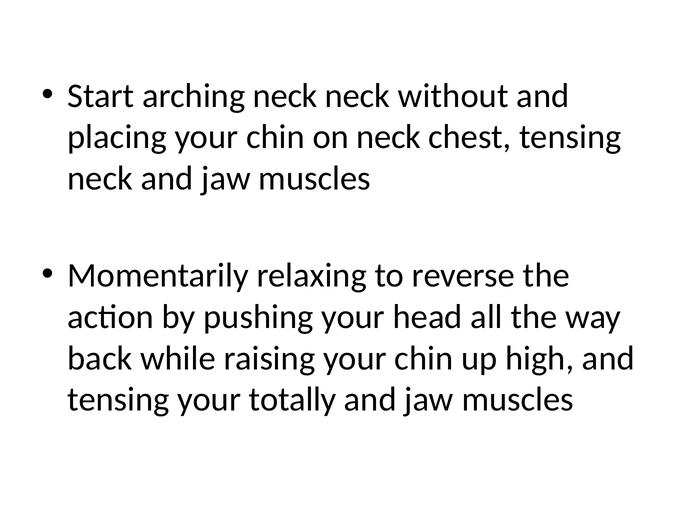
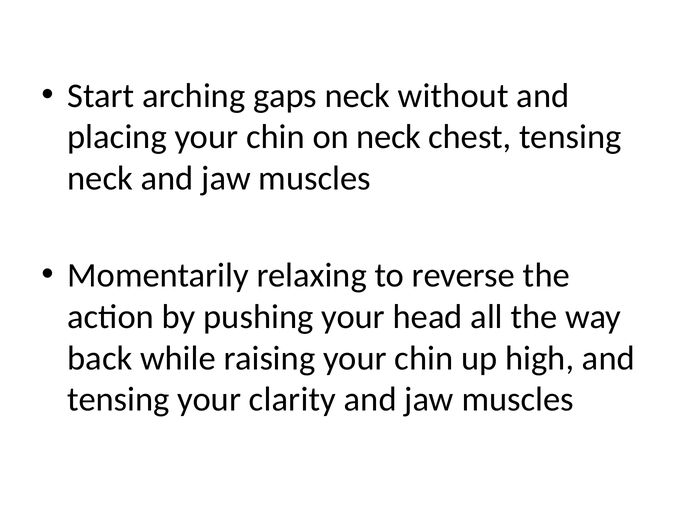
arching neck: neck -> gaps (285, 96)
totally: totally -> clarity (292, 400)
